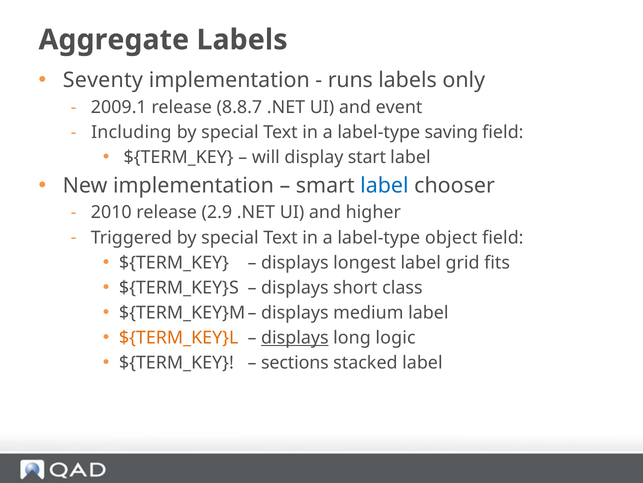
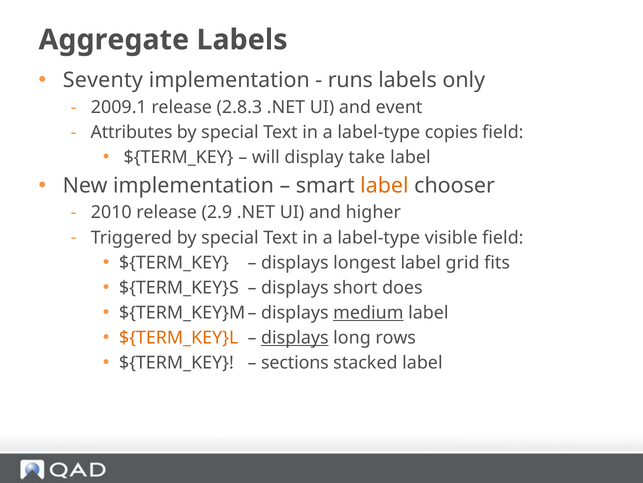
8.8.7: 8.8.7 -> 2.8.3 (239, 107)
Including: Including -> Attributes (132, 132)
saving: saving -> copies (451, 132)
start: start -> take (367, 157)
label colour: blue -> orange (384, 185)
object: object -> visible (451, 237)
class: class -> does (402, 287)
medium underline: none -> present (368, 312)
logic: logic -> rows (396, 337)
